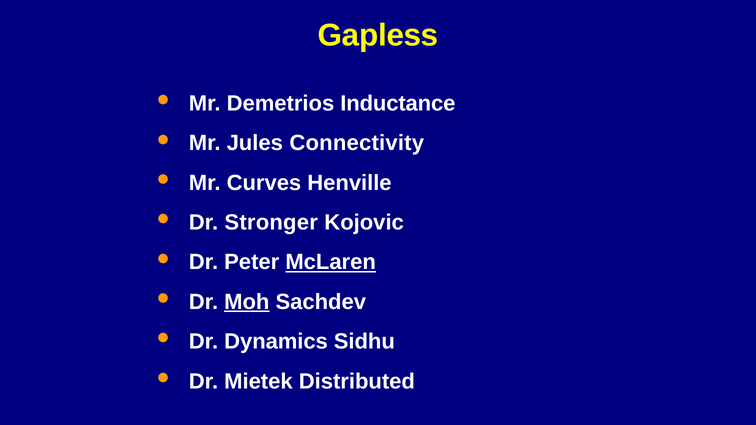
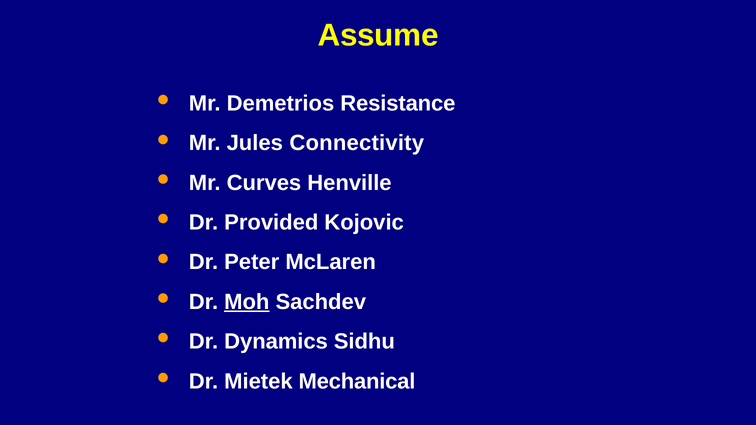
Gapless: Gapless -> Assume (378, 35)
Inductance: Inductance -> Resistance (398, 103)
Stronger: Stronger -> Provided (271, 223)
McLaren underline: present -> none (331, 262)
Distributed: Distributed -> Mechanical (357, 381)
